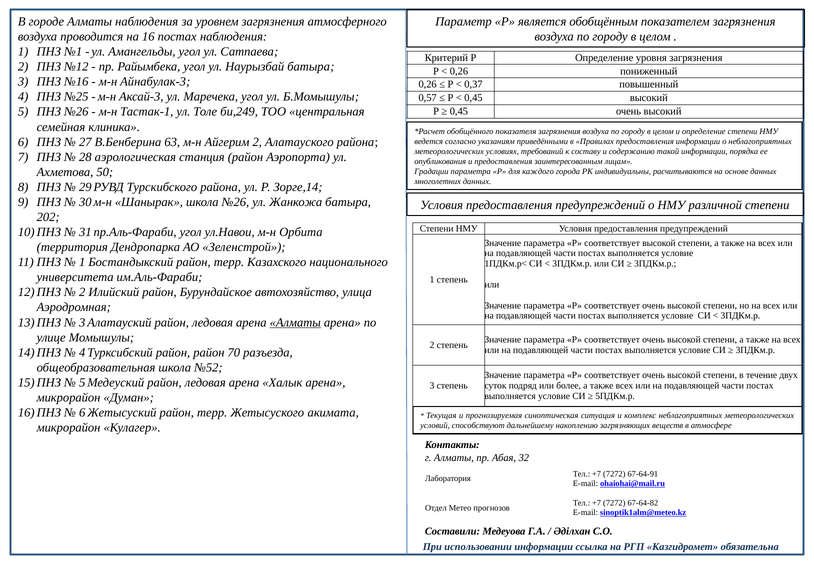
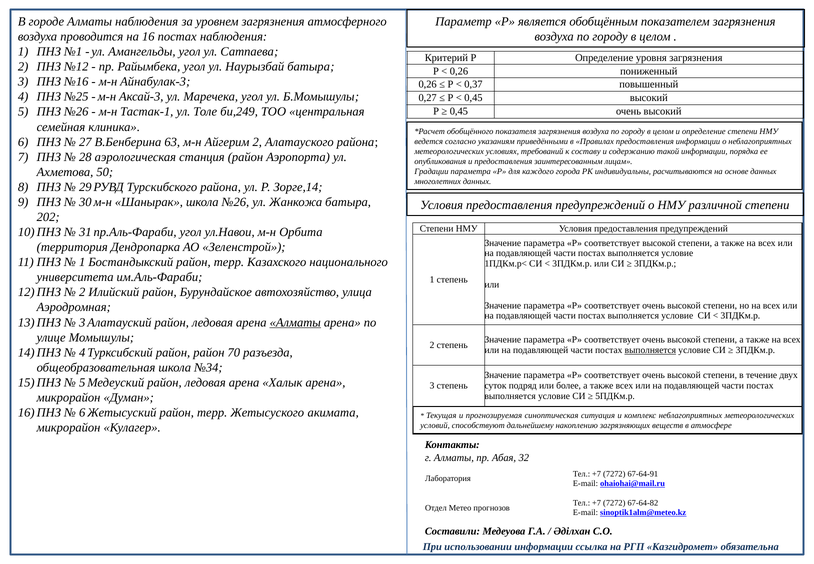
0,57: 0,57 -> 0,27 (428, 98)
выполняется underline: none -> present (650, 350)
№52: №52 -> №34 (208, 367)
